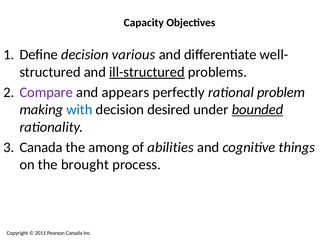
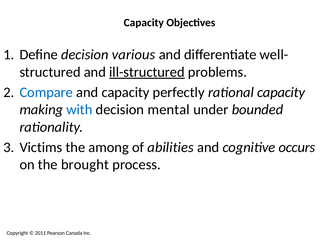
Compare colour: purple -> blue (46, 92)
and appears: appears -> capacity (125, 92)
rational problem: problem -> capacity (281, 92)
desired: desired -> mental (169, 110)
bounded underline: present -> none (258, 110)
Canada: Canada -> Victims (41, 147)
things: things -> occurs (297, 147)
